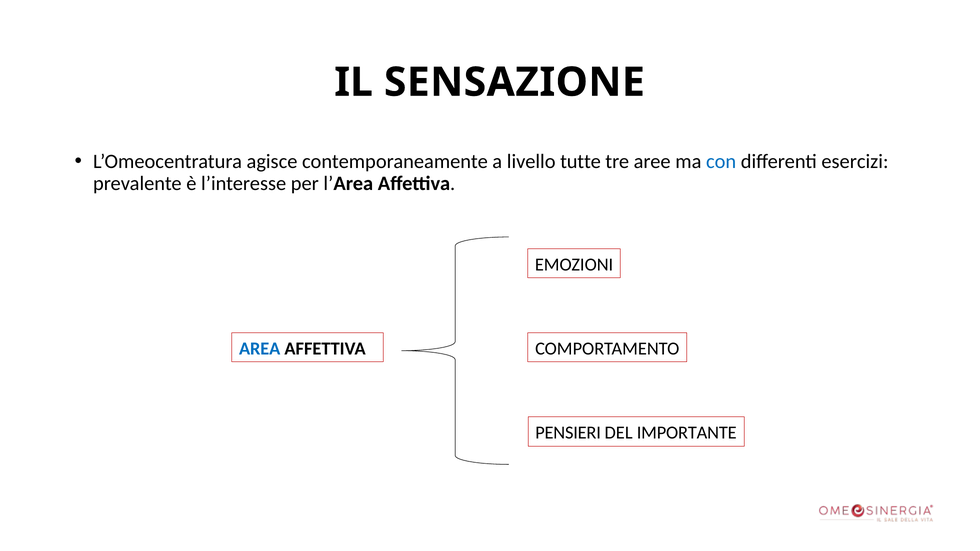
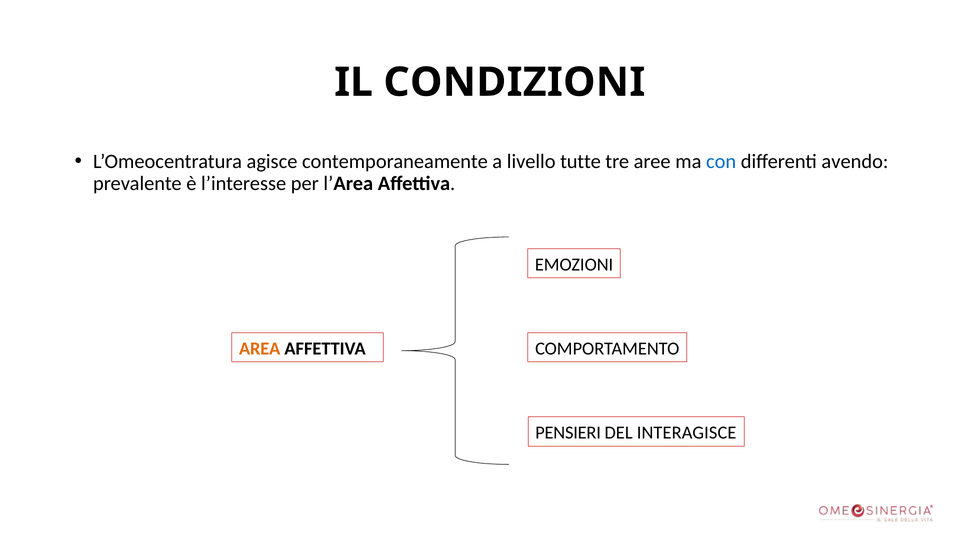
SENSAZIONE: SENSAZIONE -> CONDIZIONI (514, 82)
esercizi: esercizi -> avendo (855, 161)
AREA colour: blue -> orange (260, 349)
IMPORTANTE: IMPORTANTE -> INTERAGISCE (687, 433)
